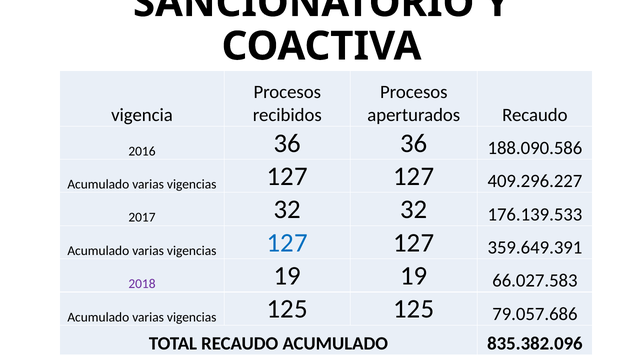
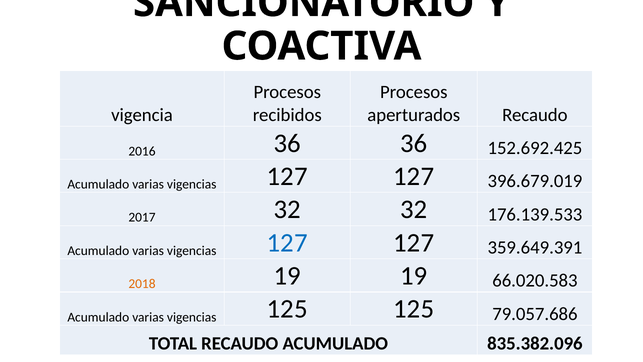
188.090.586: 188.090.586 -> 152.692.425 (535, 148)
409.296.227: 409.296.227 -> 396.679.019 (535, 181)
2018 colour: purple -> orange (142, 284)
66.027.583: 66.027.583 -> 66.020.583 (535, 280)
